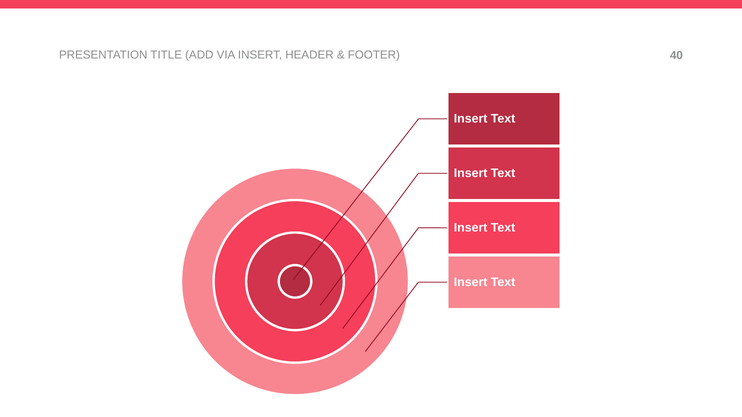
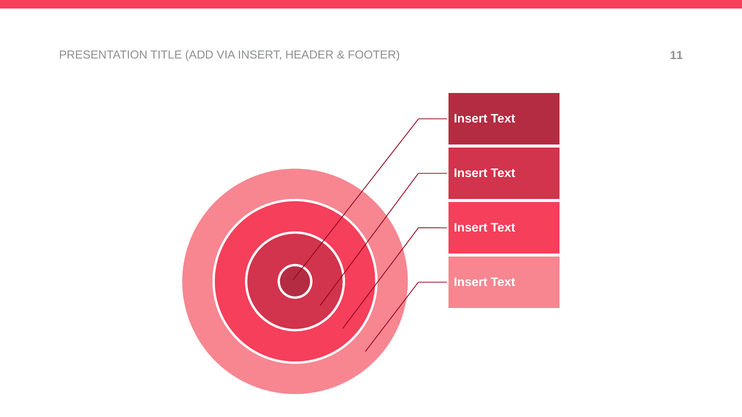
40: 40 -> 11 (676, 55)
